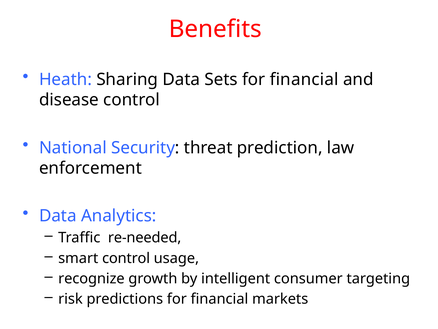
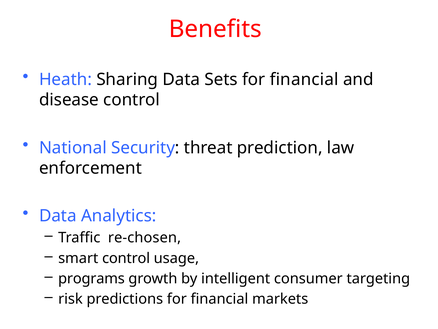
re-needed: re-needed -> re-chosen (144, 237)
recognize: recognize -> programs (91, 278)
